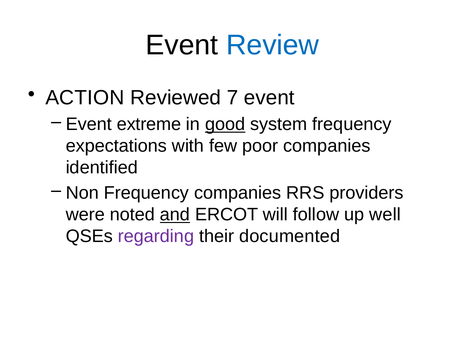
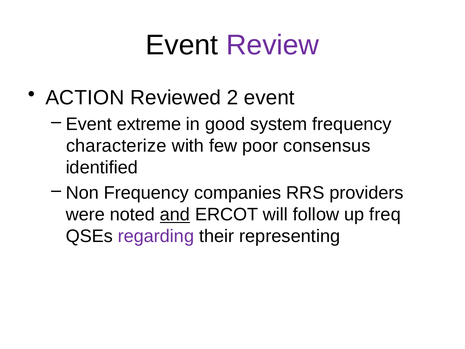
Review colour: blue -> purple (273, 45)
7: 7 -> 2 (233, 98)
good underline: present -> none (225, 124)
expectations: expectations -> characterize (116, 146)
poor companies: companies -> consensus (327, 146)
well: well -> freq (385, 214)
documented: documented -> representing (290, 236)
